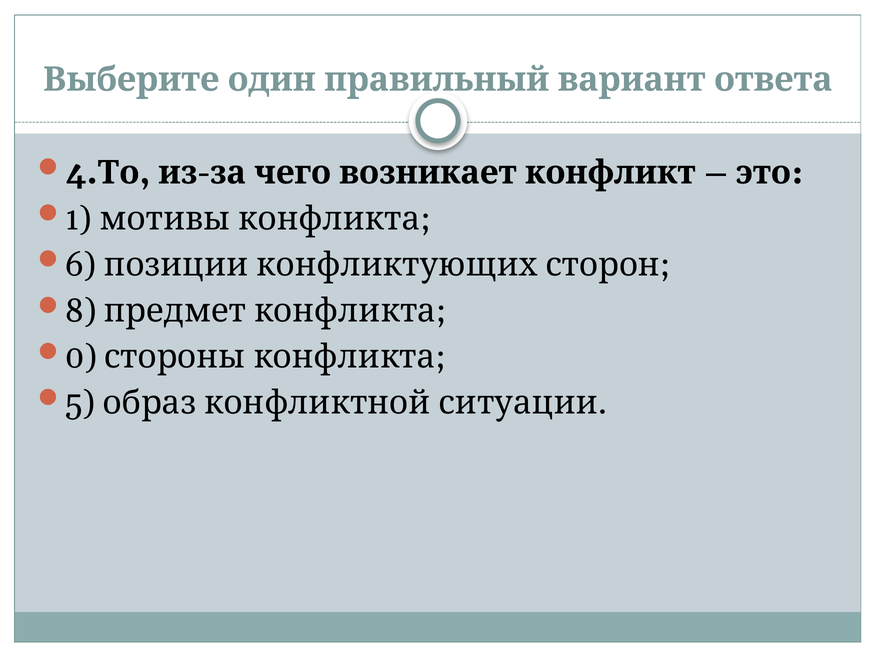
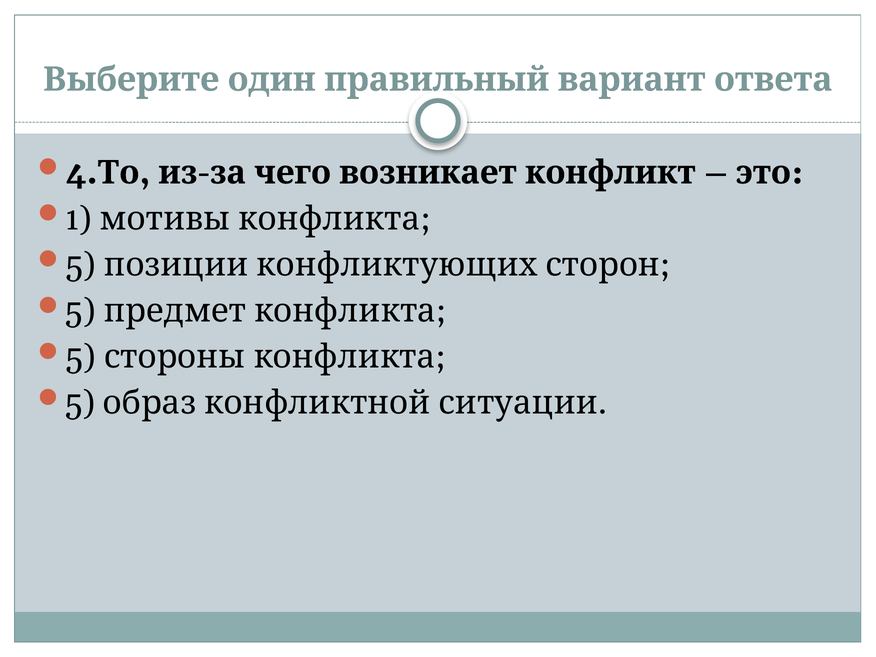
6: 6 -> 5 (81, 265)
8: 8 -> 5 (80, 311)
0: 0 -> 5 (81, 357)
